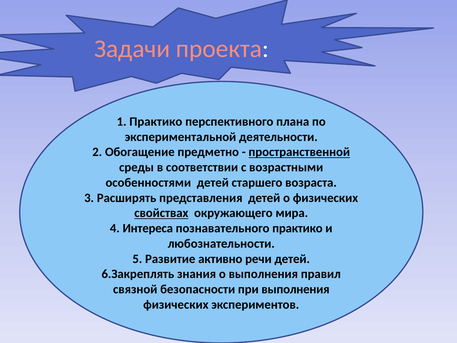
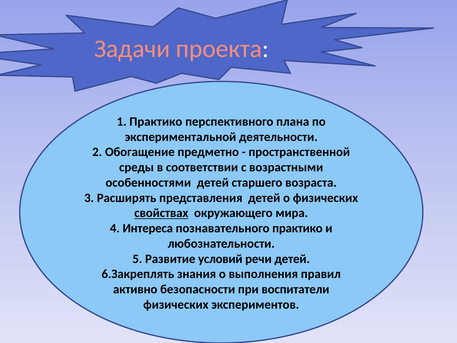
пространственной underline: present -> none (299, 152)
активно: активно -> условий (220, 259)
связной: связной -> активно (135, 289)
при выполнения: выполнения -> воспитатели (295, 289)
